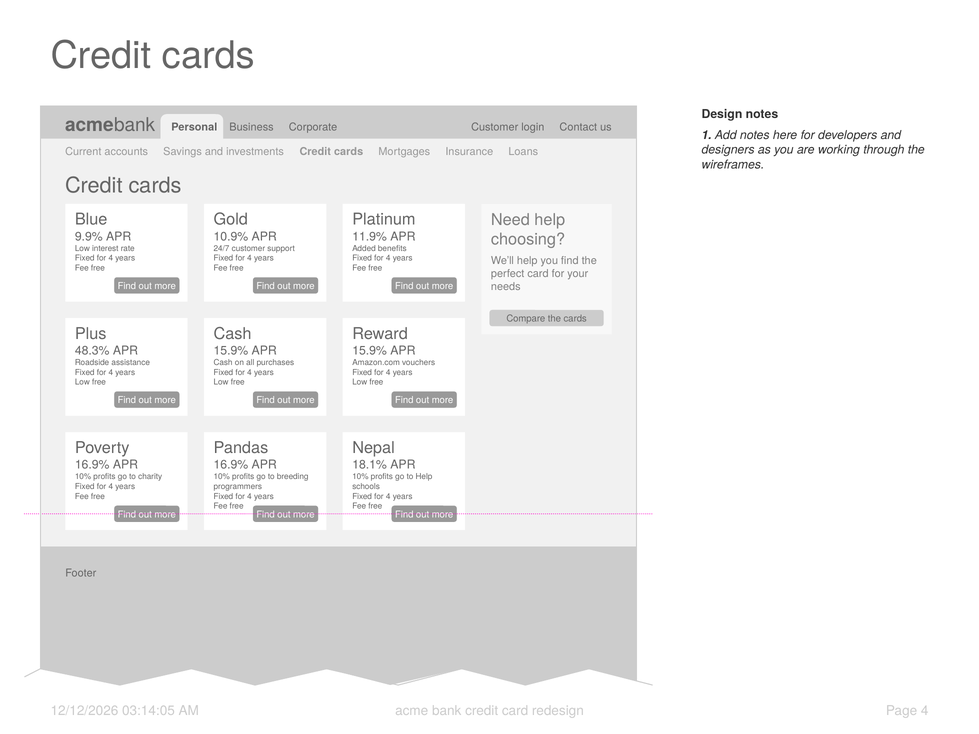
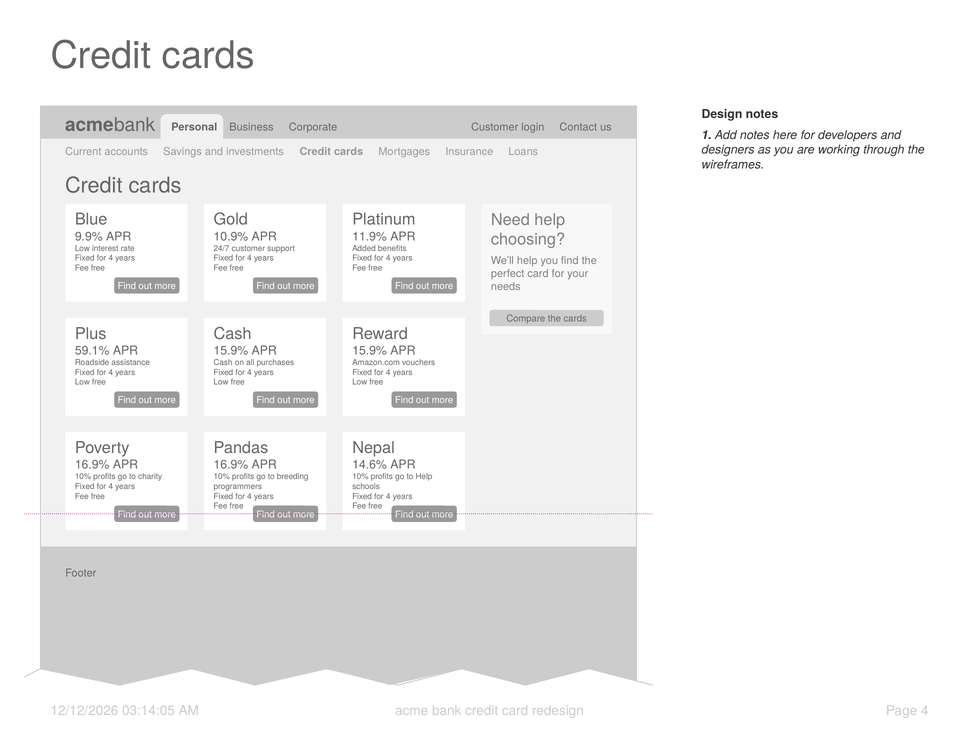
48.3%: 48.3% -> 59.1% (92, 351)
18.1%: 18.1% -> 14.6% (370, 465)
